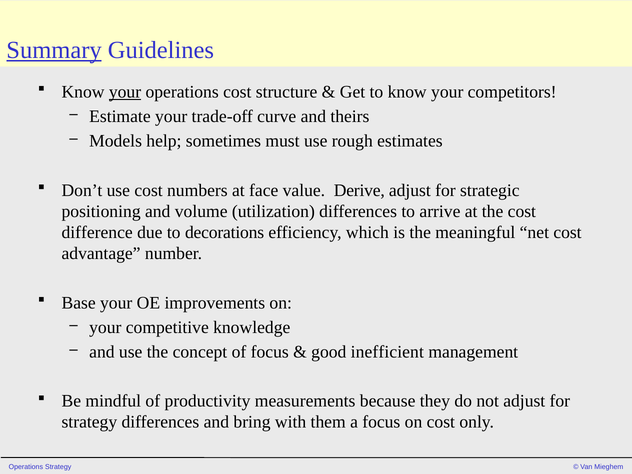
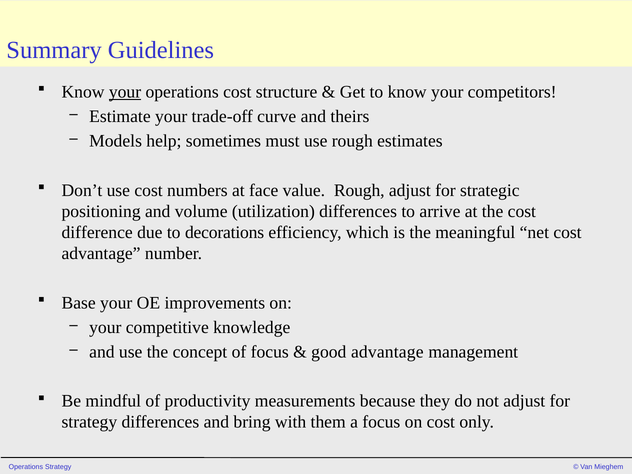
Summary underline: present -> none (54, 50)
value Derive: Derive -> Rough (359, 190)
good inefficient: inefficient -> advantage (387, 352)
